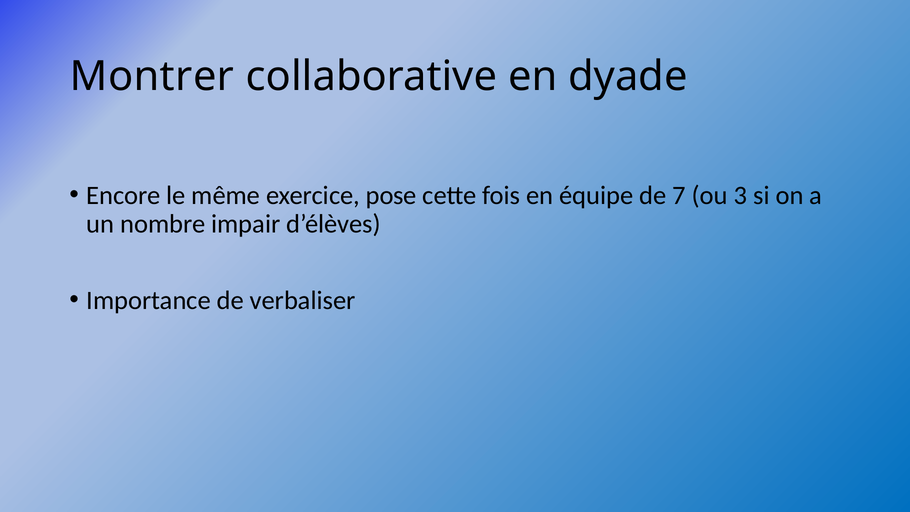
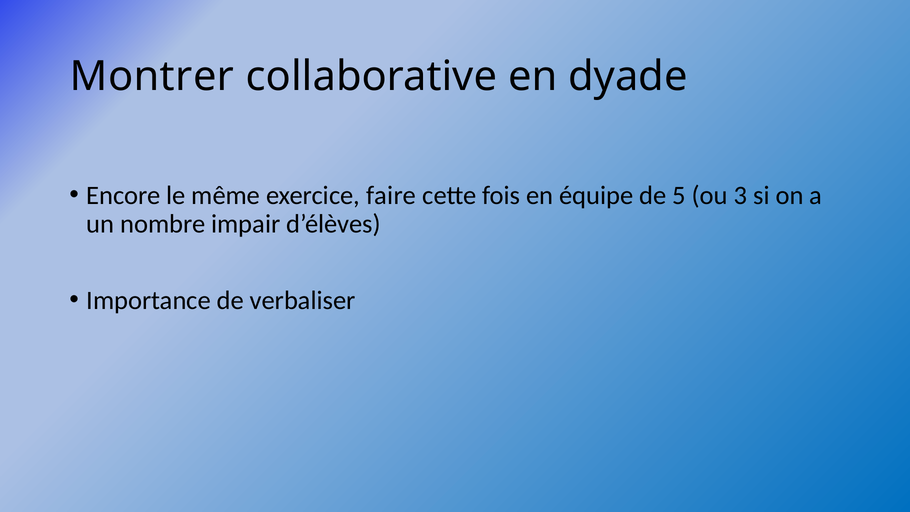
pose: pose -> faire (391, 195)
7: 7 -> 5 (679, 195)
